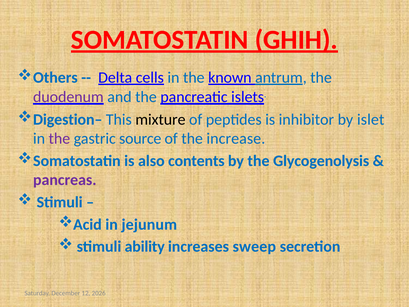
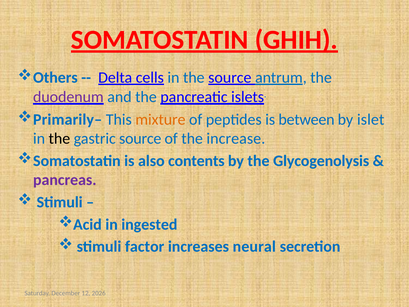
the known: known -> source (230, 77)
Digestion–: Digestion– -> Primarily– (68, 119)
mixture colour: black -> orange (160, 119)
inhibitor: inhibitor -> between (307, 119)
the colour: purple -> black (59, 139)
jejunum: jejunum -> ingested (149, 224)
ability: ability -> factor (145, 247)
sweep: sweep -> neural (254, 247)
